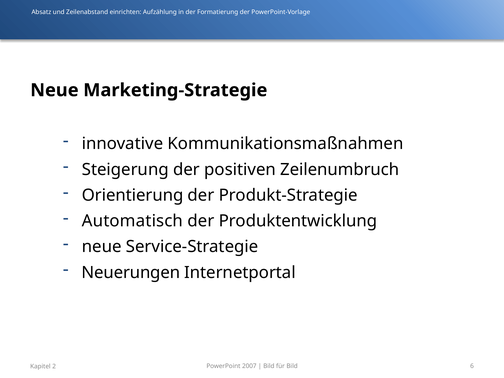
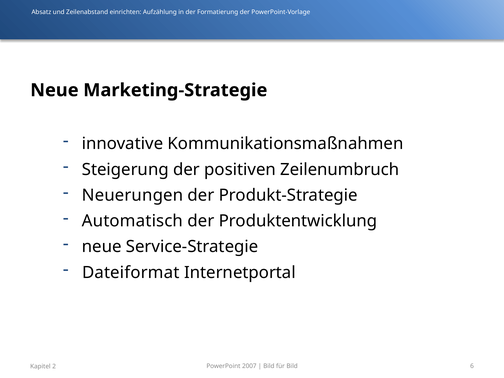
Orientierung: Orientierung -> Neuerungen (133, 195)
Neuerungen: Neuerungen -> Dateiformat (131, 272)
